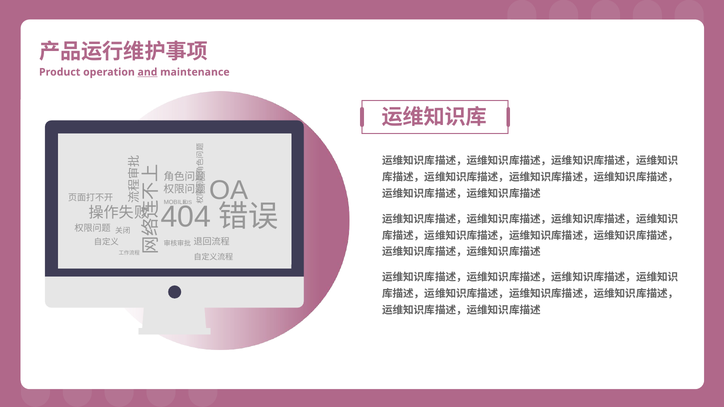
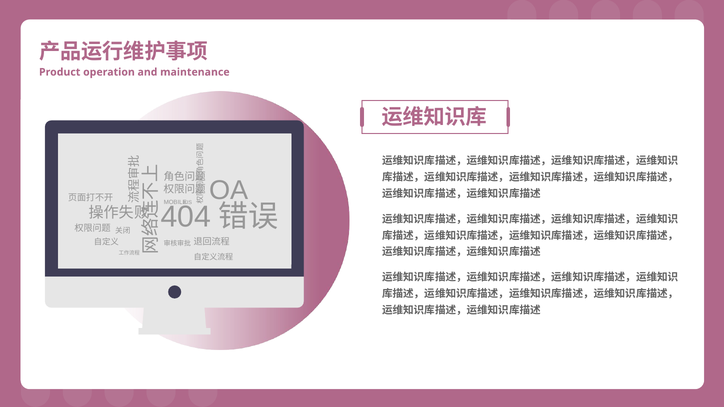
and underline: present -> none (147, 72)
